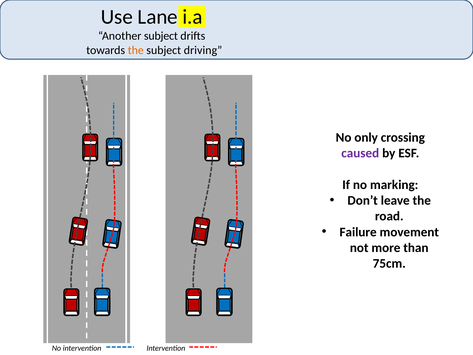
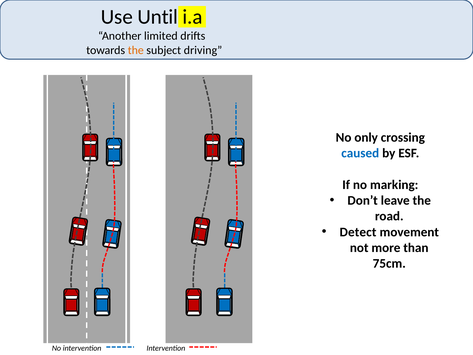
Lane: Lane -> Until (158, 17)
Another subject: subject -> limited (161, 36)
caused colour: purple -> blue (360, 153)
Failure: Failure -> Detect (358, 232)
